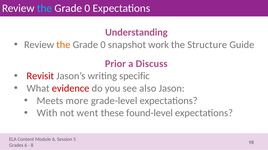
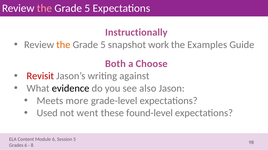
the colour: light blue -> pink (44, 8)
0: 0 -> 5 (87, 8)
Understanding: Understanding -> Instructionally (136, 33)
0: 0 -> 5 (103, 45)
Structure: Structure -> Examples (207, 45)
Prior: Prior -> Both (115, 64)
Discuss: Discuss -> Choose (152, 64)
specific: specific -> against (134, 76)
evidence colour: red -> black (71, 89)
With: With -> Used (47, 114)
